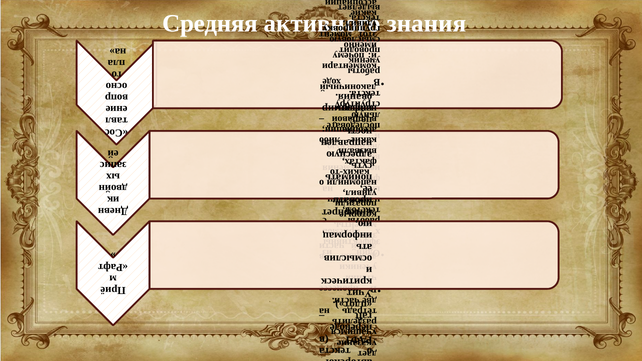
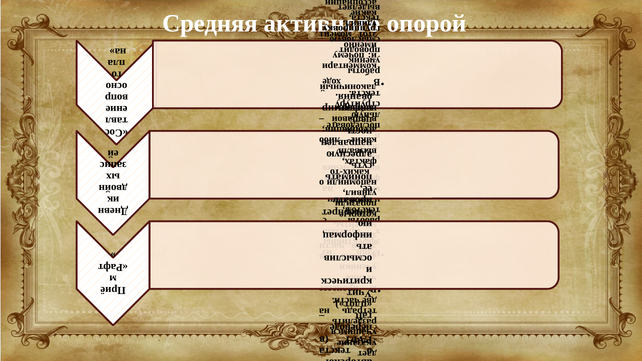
знания: знания -> опорой (426, 23)
